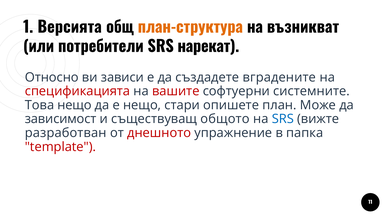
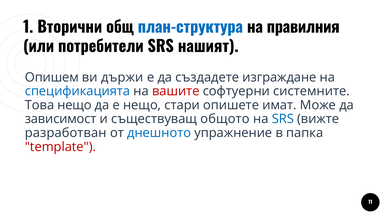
Версията: Версията -> Вторични (70, 27)
план-структура colour: orange -> blue (190, 27)
възникват: възникват -> правилния (303, 27)
нарекат: нарекат -> нашият (208, 47)
Относно: Относно -> Опишем (52, 77)
зависи: зависи -> държи (122, 77)
вградените: вградените -> изграждане (279, 77)
спецификацията colour: red -> blue (77, 91)
план: план -> имат (279, 105)
днешното colour: red -> blue (159, 133)
